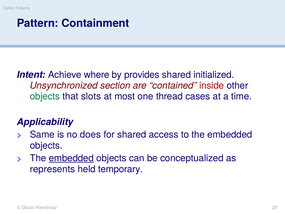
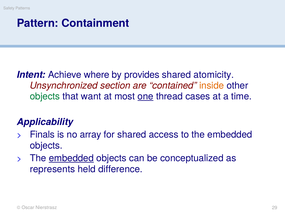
initialized: initialized -> atomicity (214, 75)
inside colour: red -> orange (212, 85)
slots: slots -> want (91, 96)
one underline: none -> present (145, 96)
Same: Same -> Finals (42, 134)
does: does -> array (91, 134)
temporary: temporary -> difference (120, 169)
